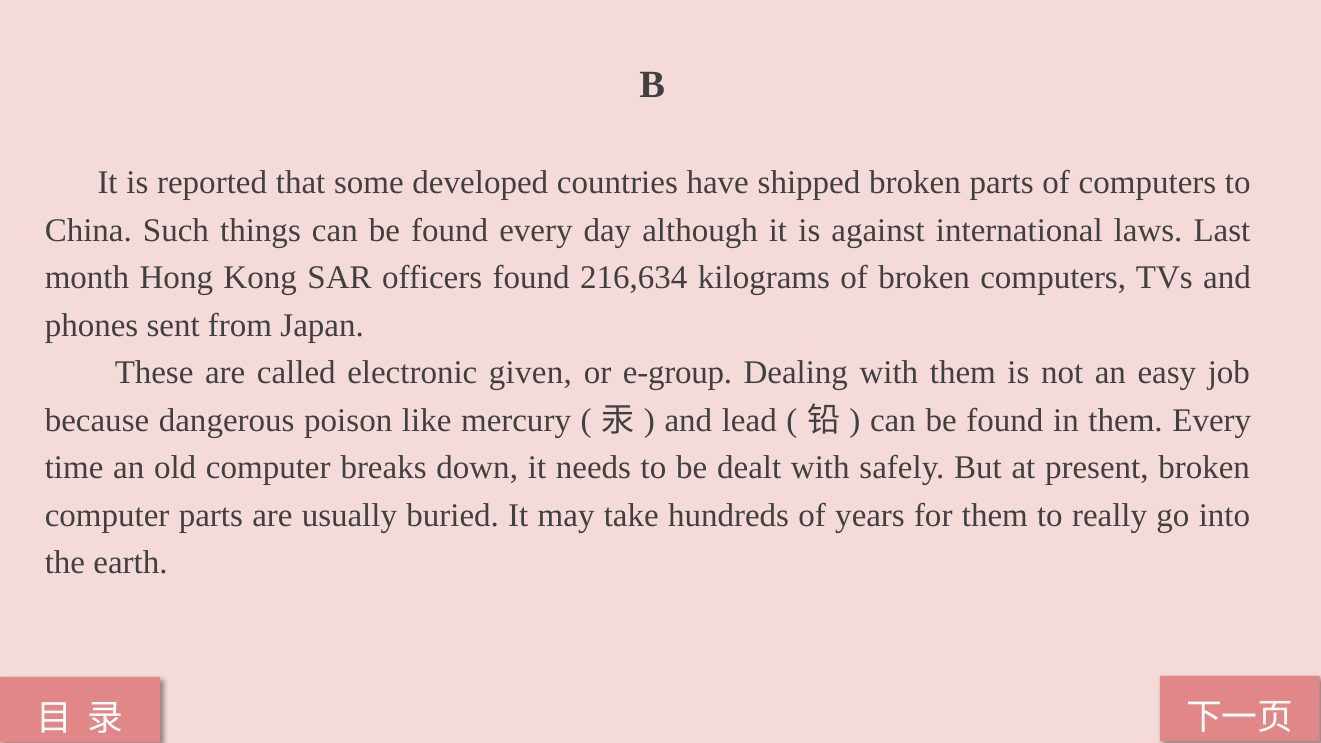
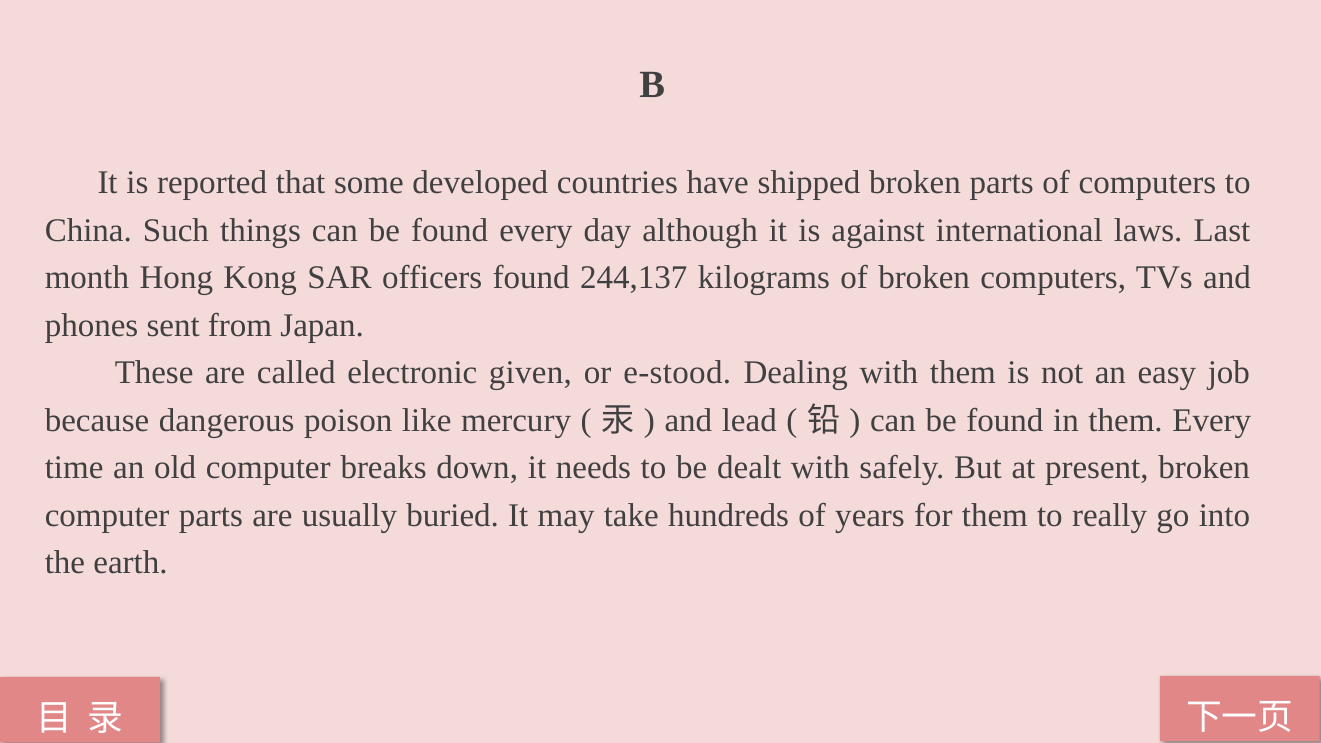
216,634: 216,634 -> 244,137 (634, 278)
e-group: e-group -> e-stood (677, 373)
